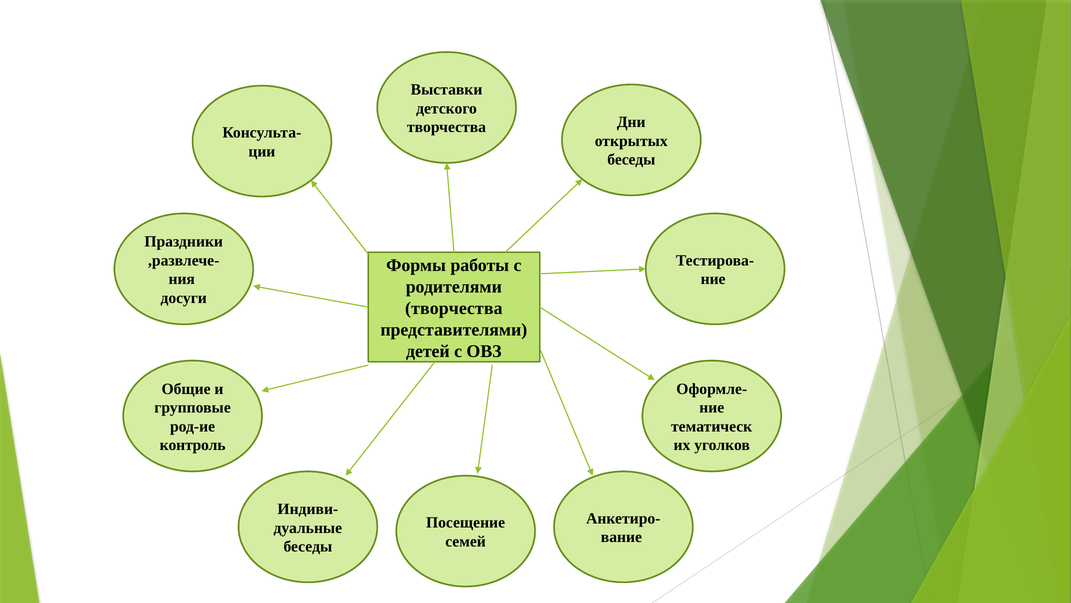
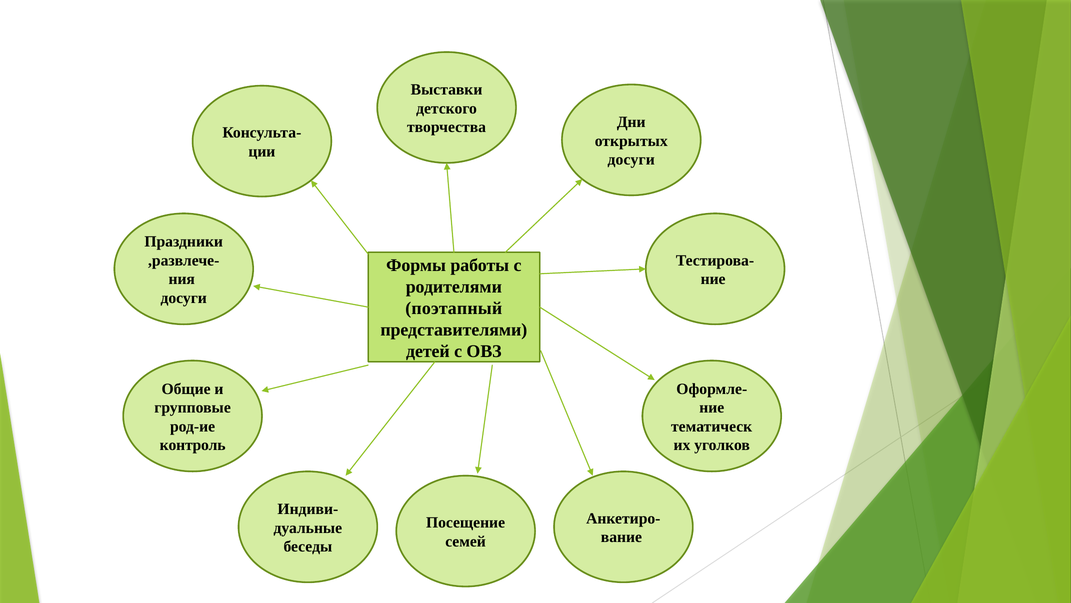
беседы: беседы -> досуги (631, 160)
творчества: творчества -> поэтапный (454, 308)
